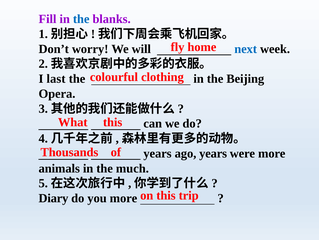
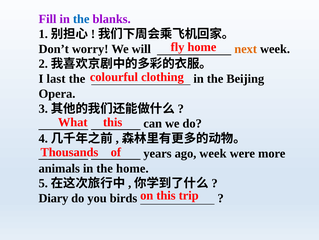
next colour: blue -> orange (246, 49)
ago years: years -> week (213, 153)
the much: much -> home (132, 168)
you more: more -> birds (123, 198)
